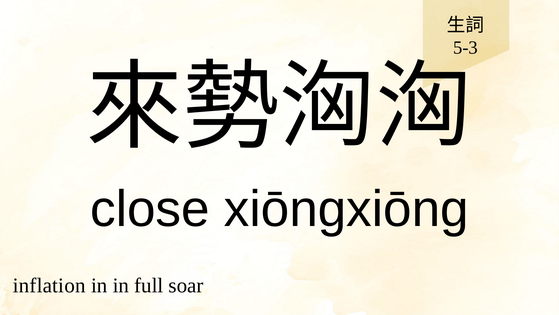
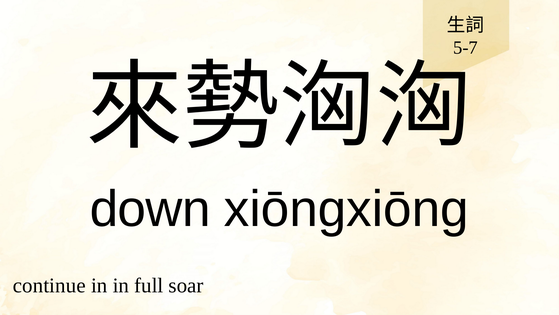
5-3: 5-3 -> 5-7 (466, 48)
close: close -> down (150, 209)
inflation: inflation -> continue (49, 285)
